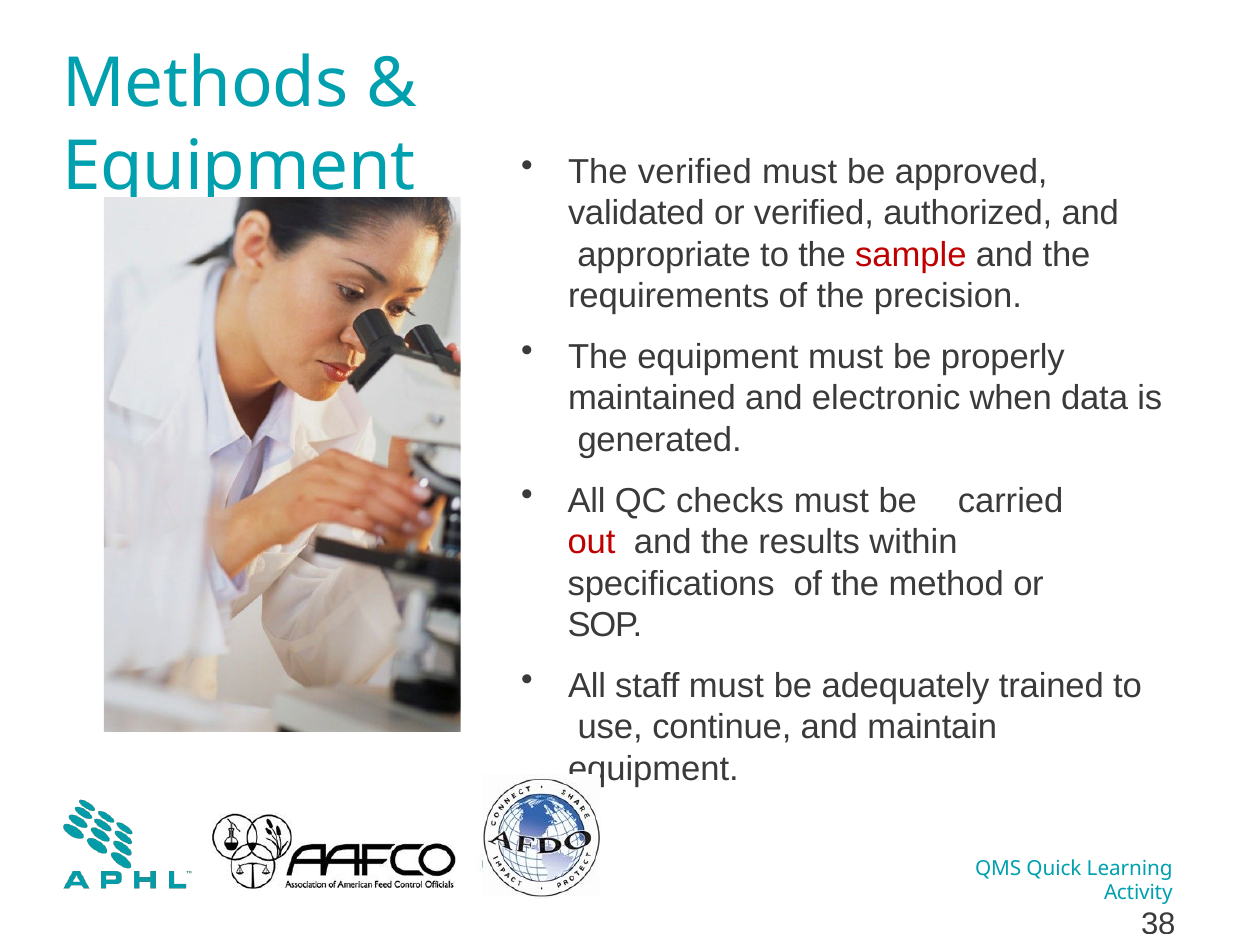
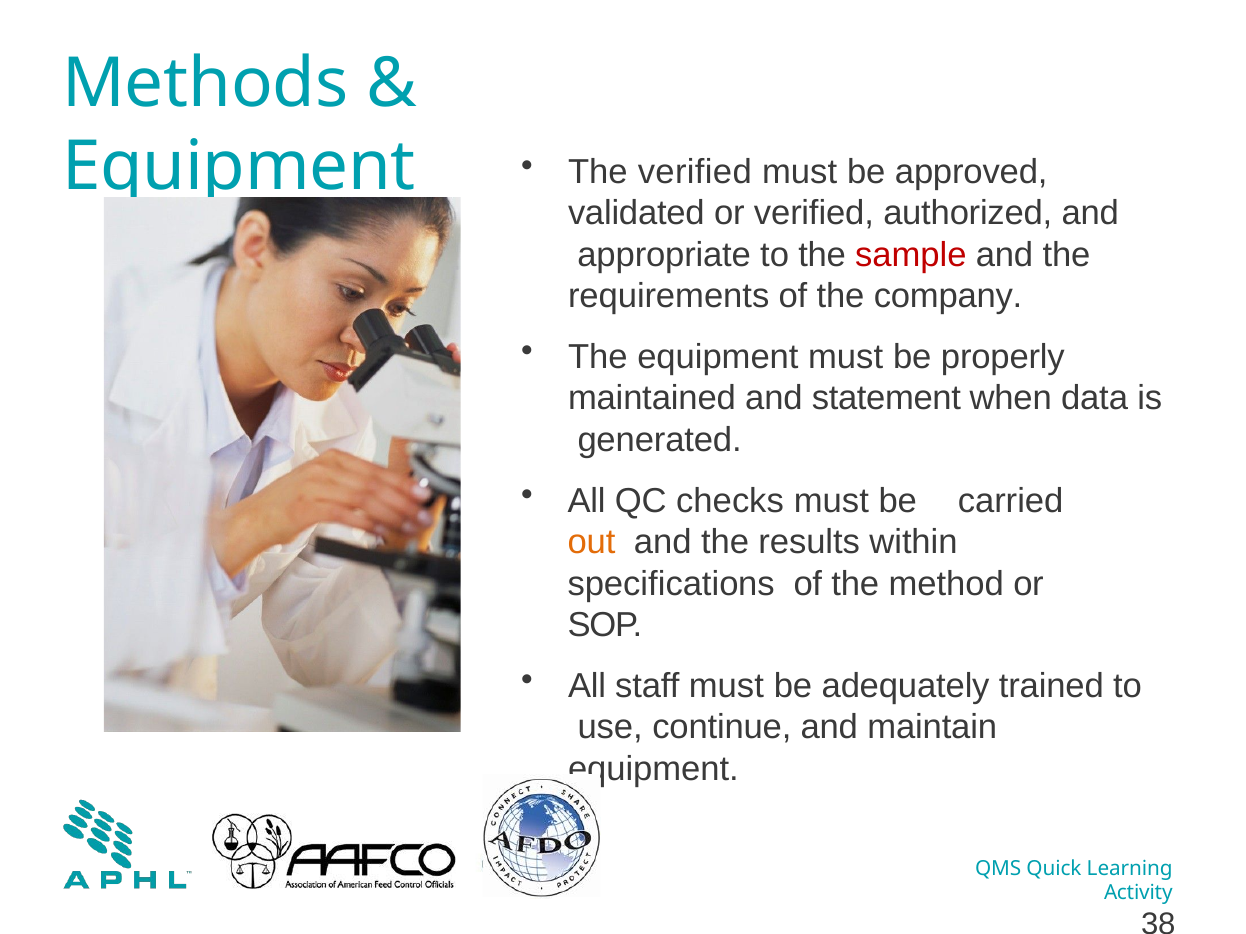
precision: precision -> company (948, 296)
electronic: electronic -> statement (886, 399)
out colour: red -> orange (591, 543)
